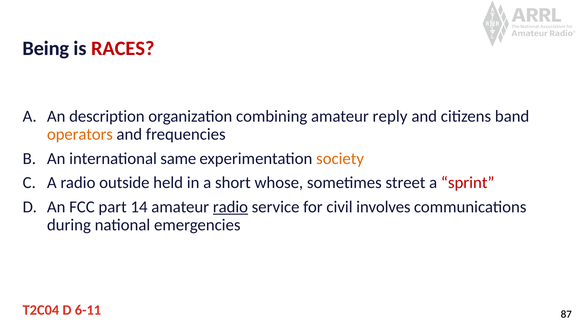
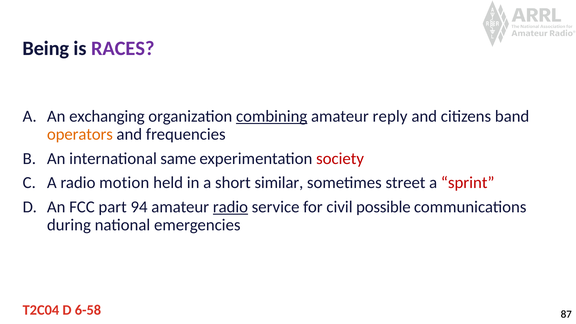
RACES colour: red -> purple (123, 48)
description: description -> exchanging (107, 116)
combining underline: none -> present (272, 116)
society colour: orange -> red (340, 159)
outside: outside -> motion (124, 183)
whose: whose -> similar (279, 183)
14: 14 -> 94 (139, 207)
involves: involves -> possible (383, 207)
6-11: 6-11 -> 6-58 (88, 310)
